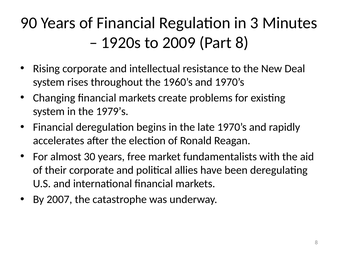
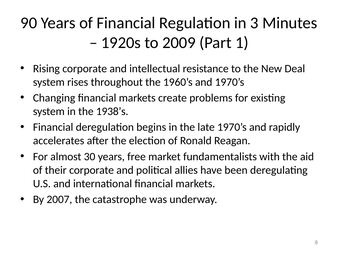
Part 8: 8 -> 1 (242, 43)
1979’s: 1979’s -> 1938’s (112, 111)
